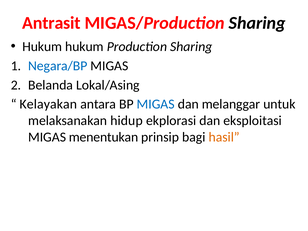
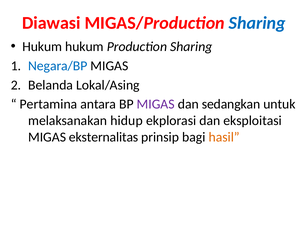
Antrasit: Antrasit -> Diawasi (51, 23)
Sharing colour: black -> blue (257, 23)
Kelayakan: Kelayakan -> Pertamina (48, 104)
MIGAS colour: blue -> purple (156, 104)
melanggar: melanggar -> sedangkan (231, 104)
menentukan: menentukan -> eksternalitas (104, 137)
